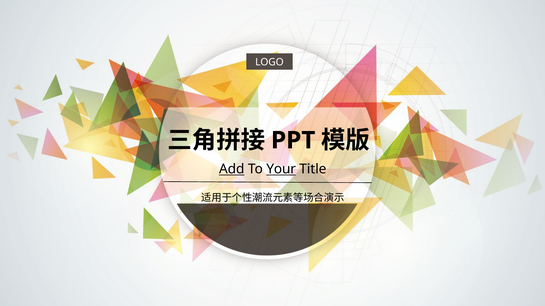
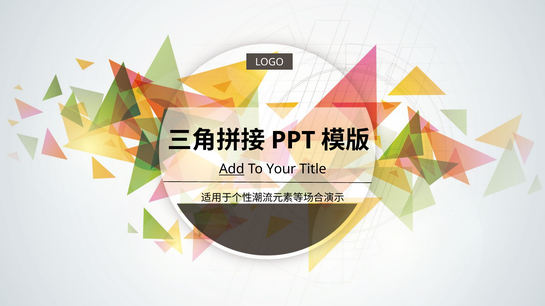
Your underline: present -> none (281, 169)
